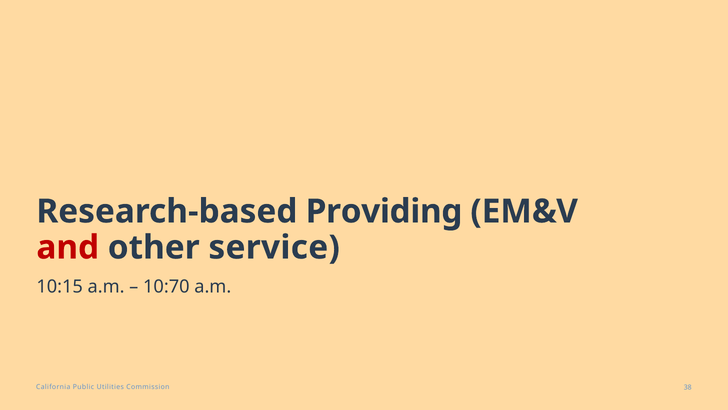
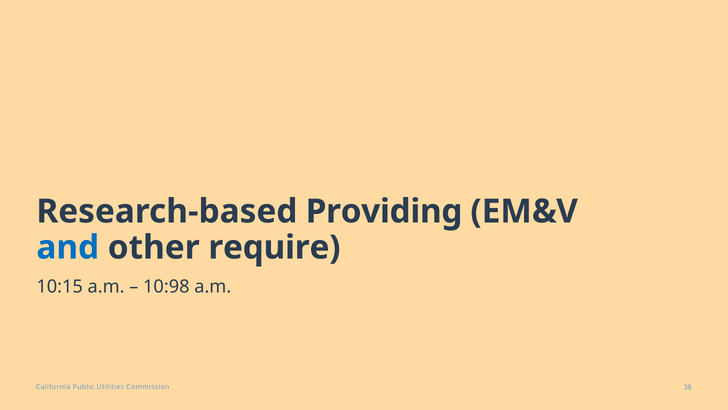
and colour: red -> blue (68, 247)
service: service -> require (274, 247)
10:70: 10:70 -> 10:98 (166, 287)
